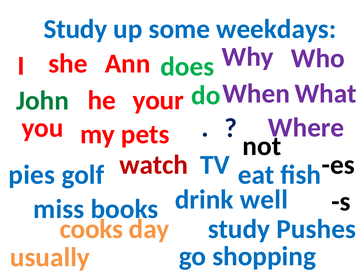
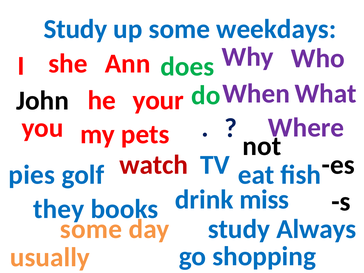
John colour: green -> black (42, 100)
well: well -> miss (264, 200)
miss: miss -> they (59, 209)
cooks: cooks -> some (91, 229)
Pushes: Pushes -> Always (316, 229)
